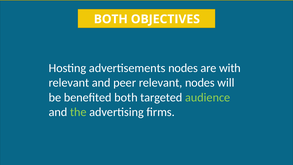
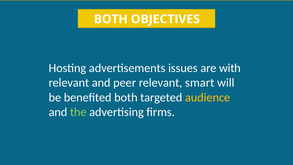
advertisements nodes: nodes -> issues (183, 68)
relevant nodes: nodes -> smart (200, 83)
audience colour: light green -> yellow (208, 97)
